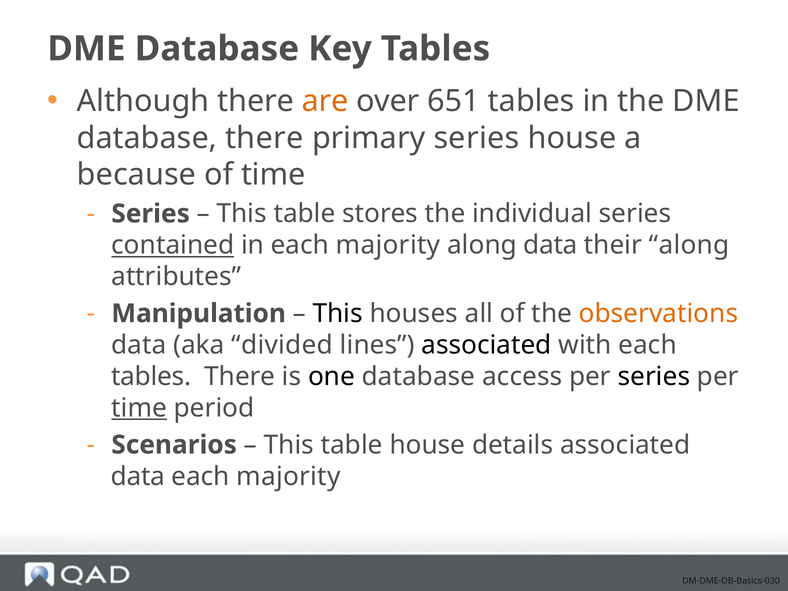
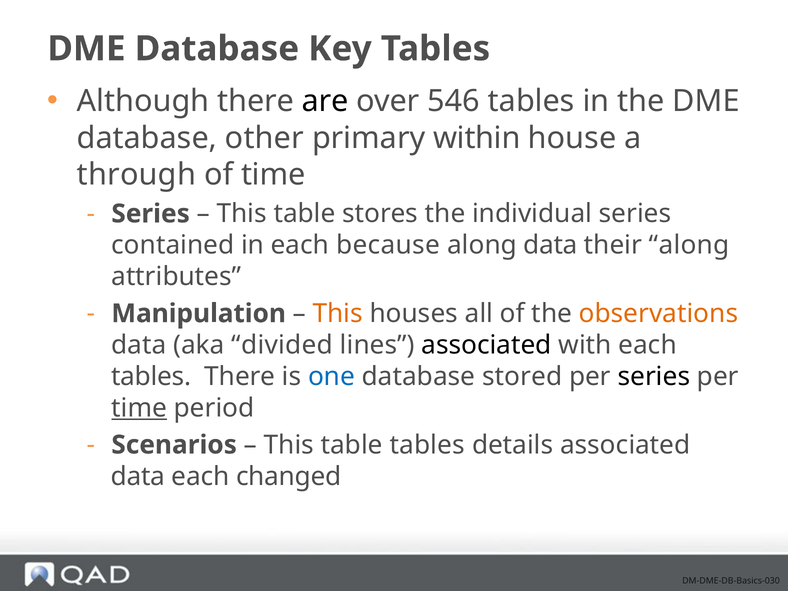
are colour: orange -> black (325, 101)
651: 651 -> 546 (454, 101)
database there: there -> other (264, 138)
primary series: series -> within (477, 138)
because: because -> through (136, 175)
contained underline: present -> none (173, 245)
in each majority: majority -> because (388, 245)
This colour: black -> orange (338, 314)
one colour: black -> blue (332, 377)
access: access -> stored (522, 377)
table house: house -> tables (427, 445)
majority: majority -> changed (289, 476)
